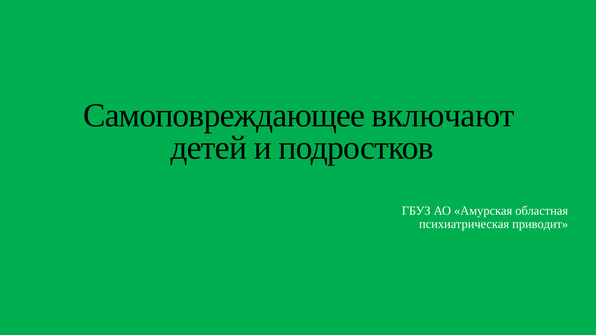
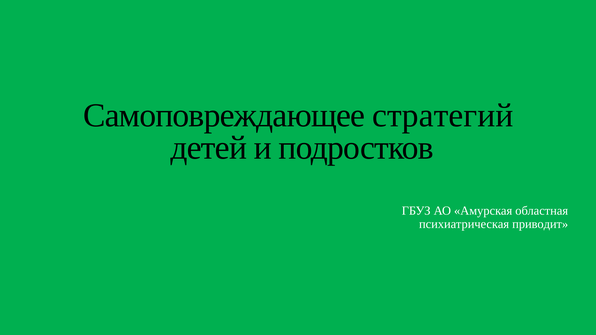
включают: включают -> стратегий (443, 116)
